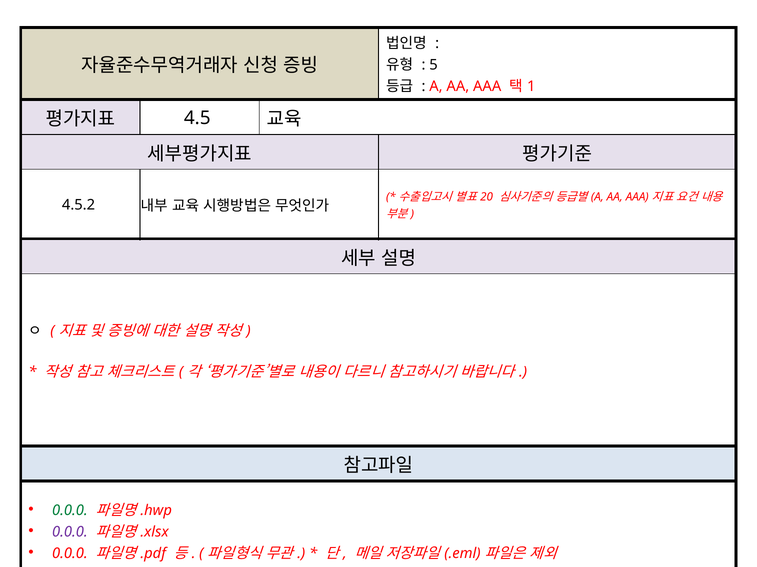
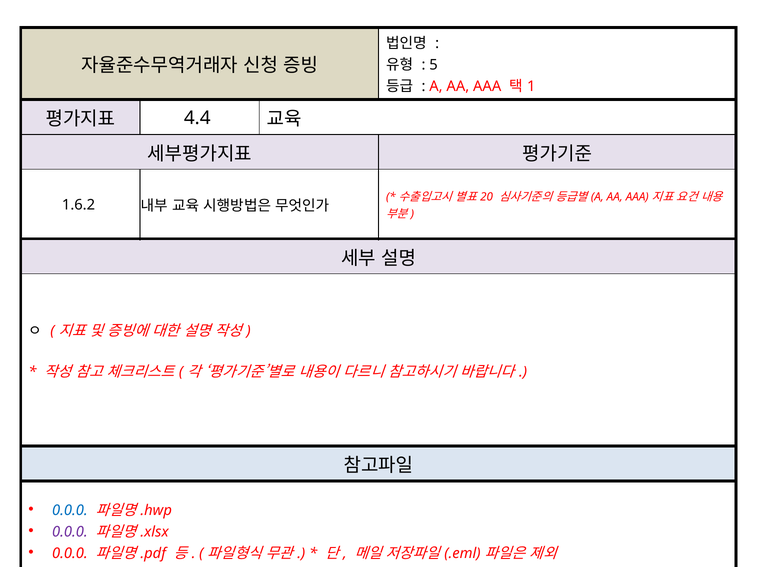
4.5: 4.5 -> 4.4 (197, 118)
4.5.2: 4.5.2 -> 1.6.2 (79, 205)
0.0.0 colour: green -> blue (70, 511)
